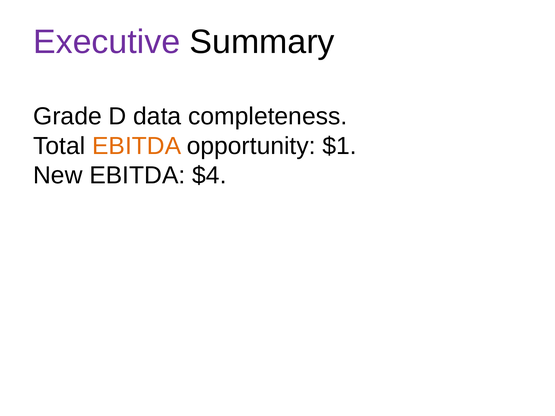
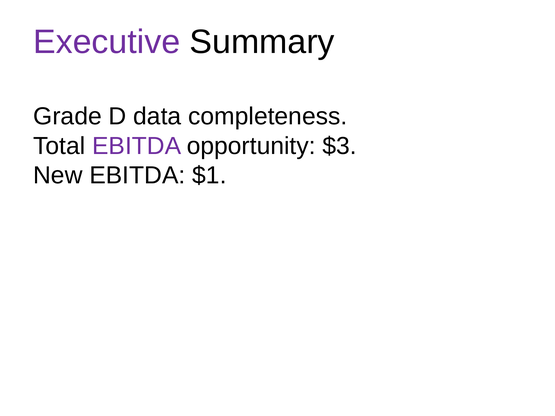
EBITDA colour: orange -> purple (137, 146)
$1: $1 -> $3 (340, 146)
$4: $4 -> $1 (209, 176)
